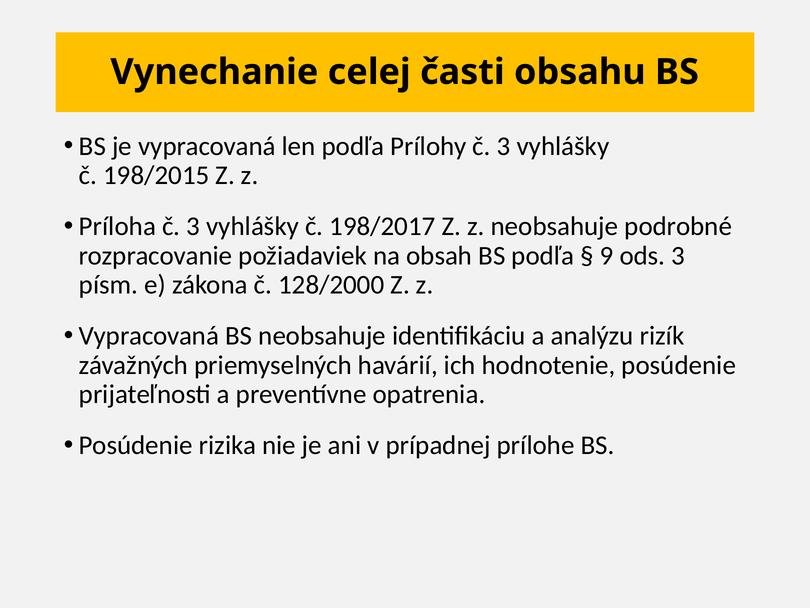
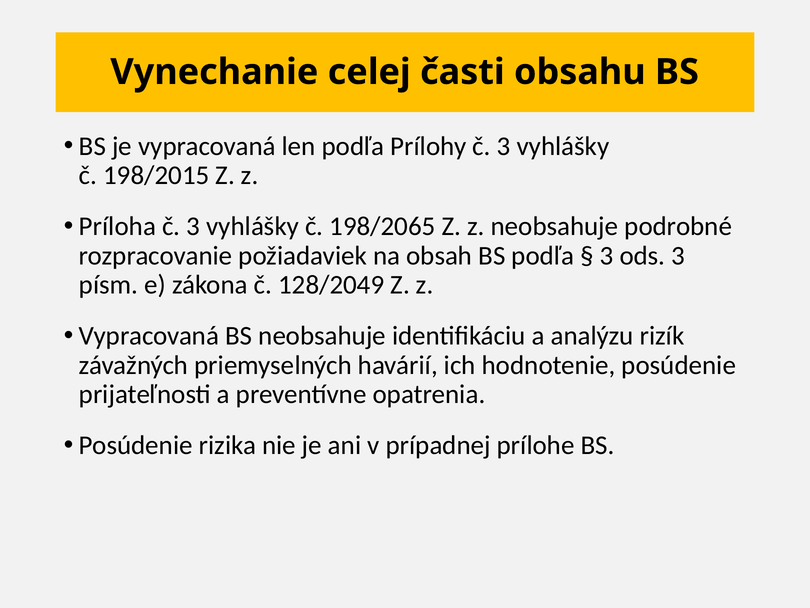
198/2017: 198/2017 -> 198/2065 (382, 226)
9: 9 -> 3 (607, 255)
128/2000: 128/2000 -> 128/2049 (331, 285)
